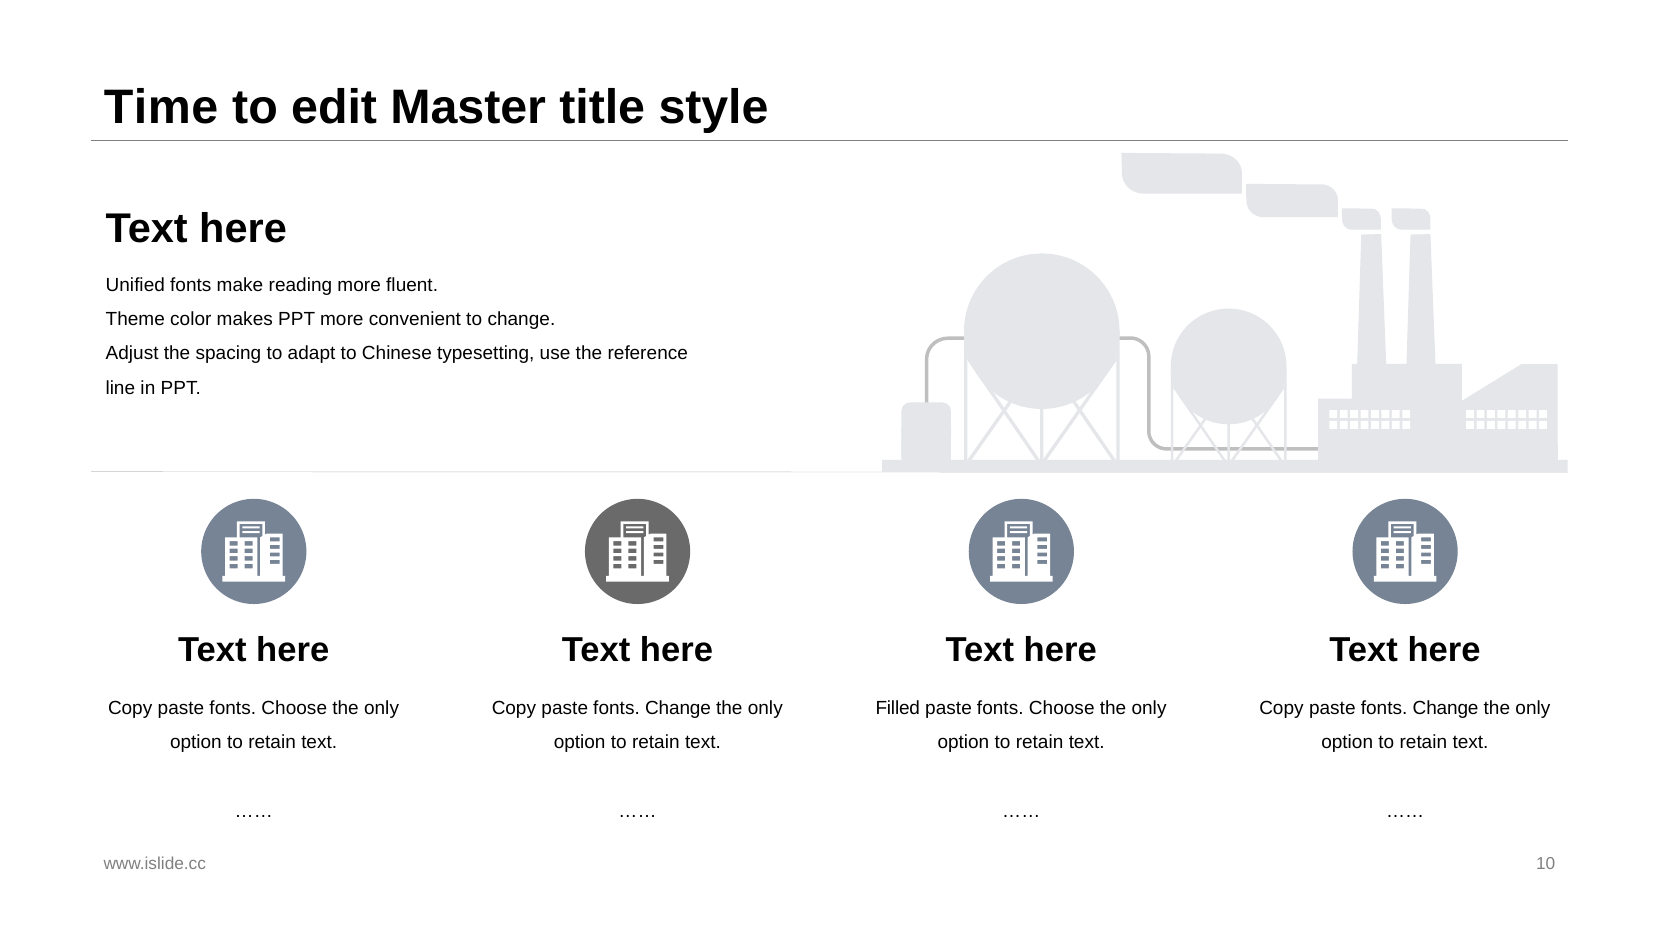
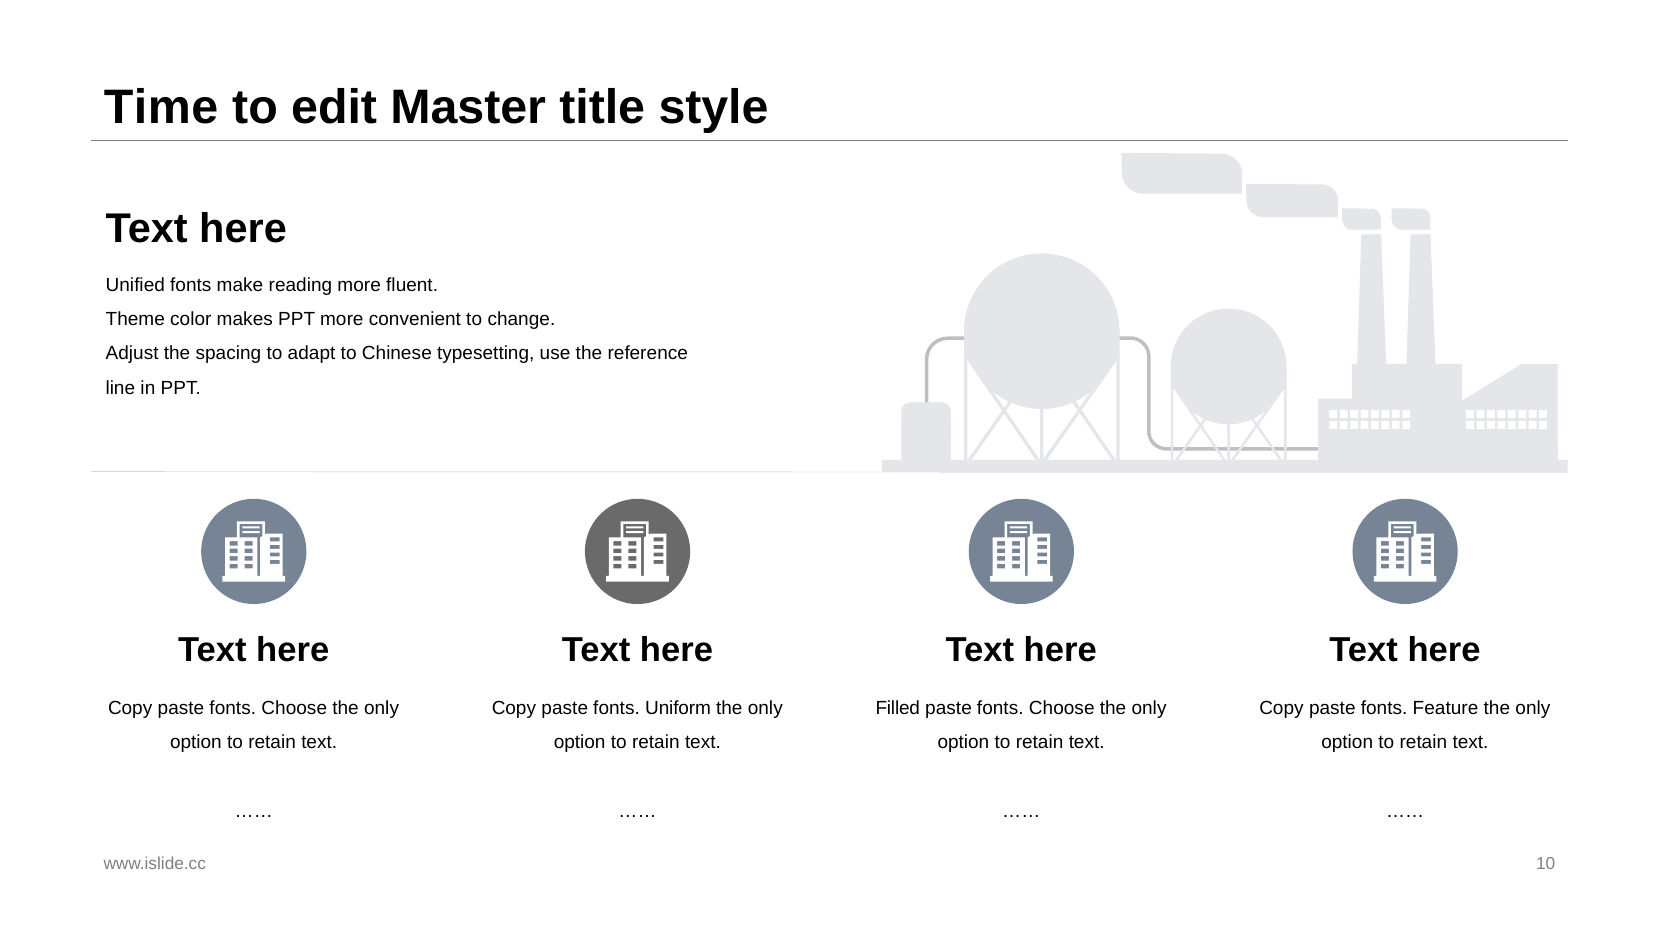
Change: Change -> Uniform (678, 709)
Change: Change -> Feature (1446, 709)
